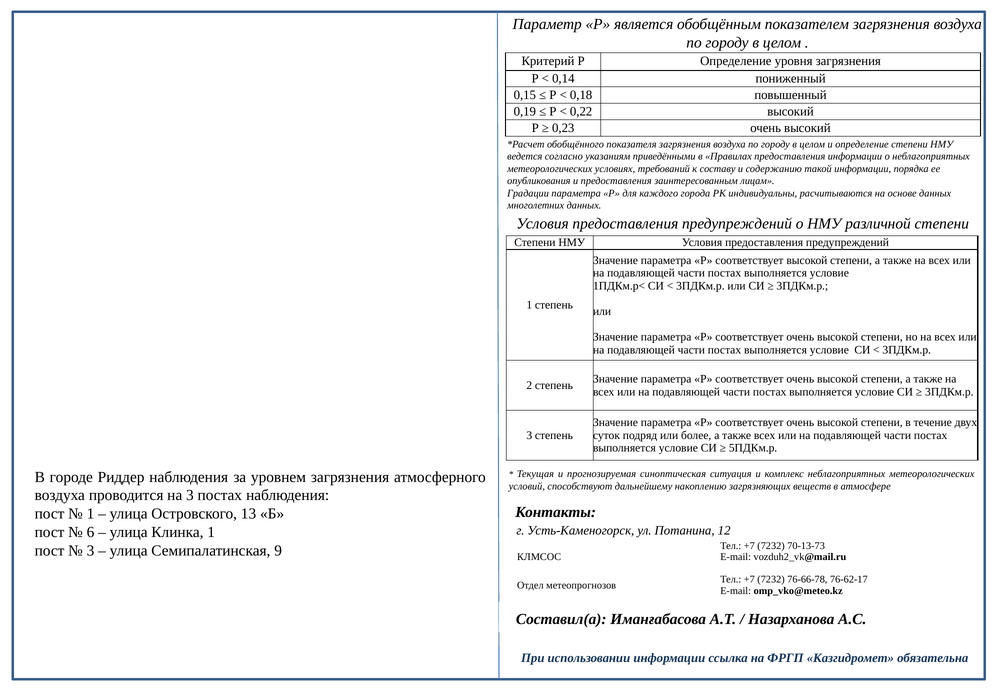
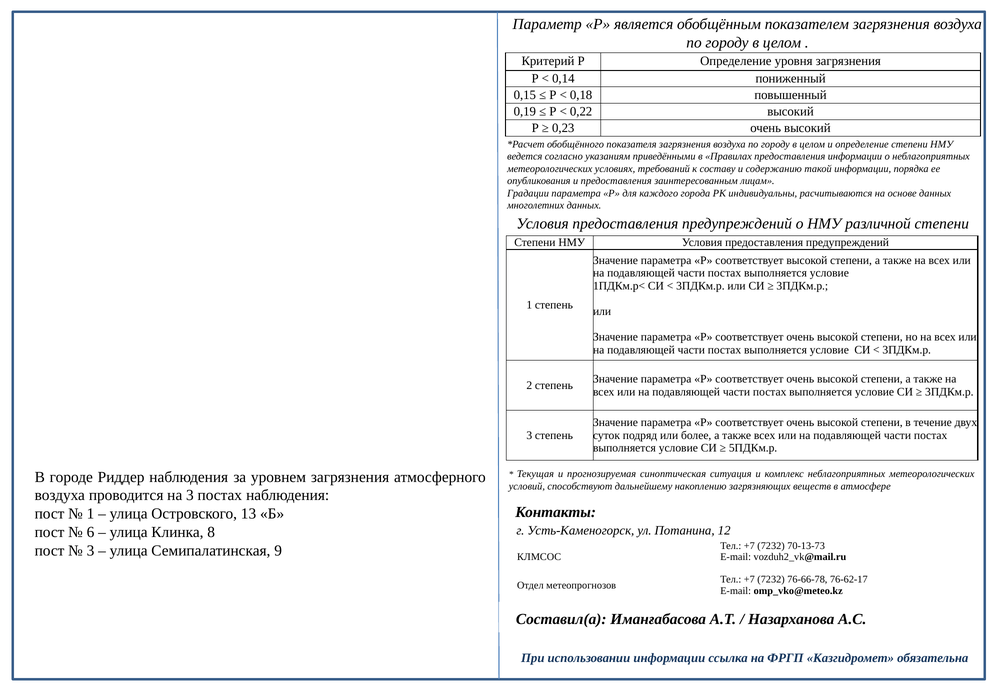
Клинка 1: 1 -> 8 (211, 532)
